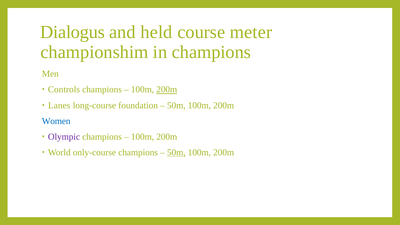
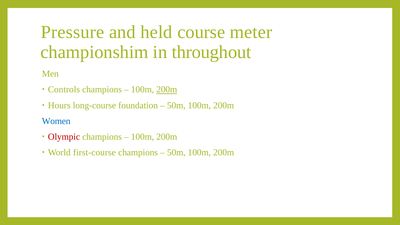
Dialogus: Dialogus -> Pressure (72, 32)
in champions: champions -> throughout (211, 52)
Lanes: Lanes -> Hours (59, 105)
Olympic colour: purple -> red (64, 137)
only-course: only-course -> first-course (94, 153)
50m underline: present -> none (176, 153)
